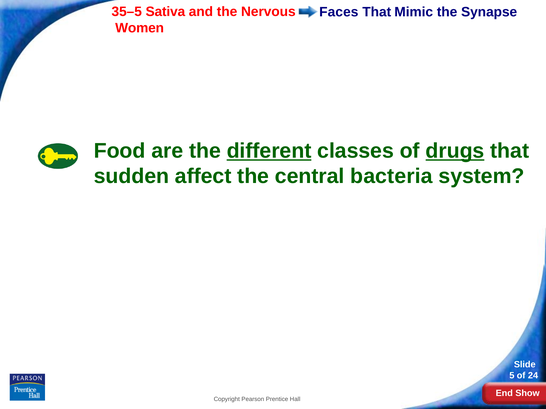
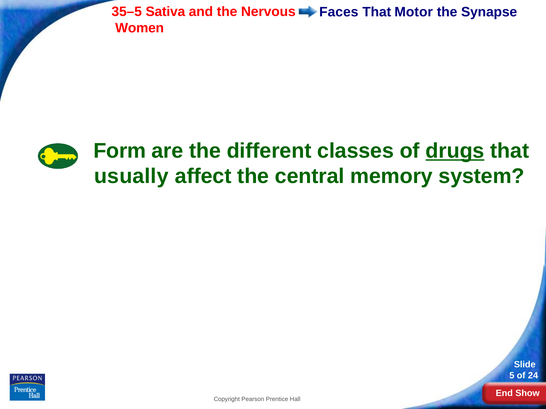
Mimic: Mimic -> Motor (414, 12)
Food: Food -> Form (120, 151)
different underline: present -> none (269, 151)
sudden: sudden -> usually (131, 176)
bacteria: bacteria -> memory (392, 176)
